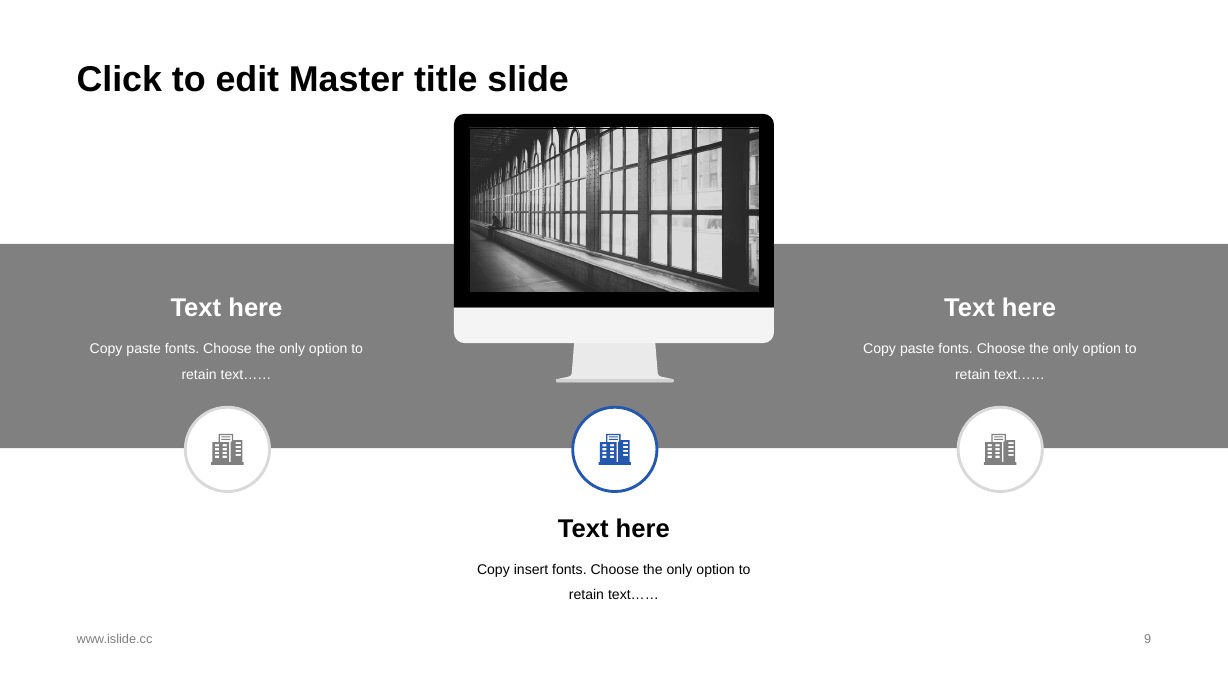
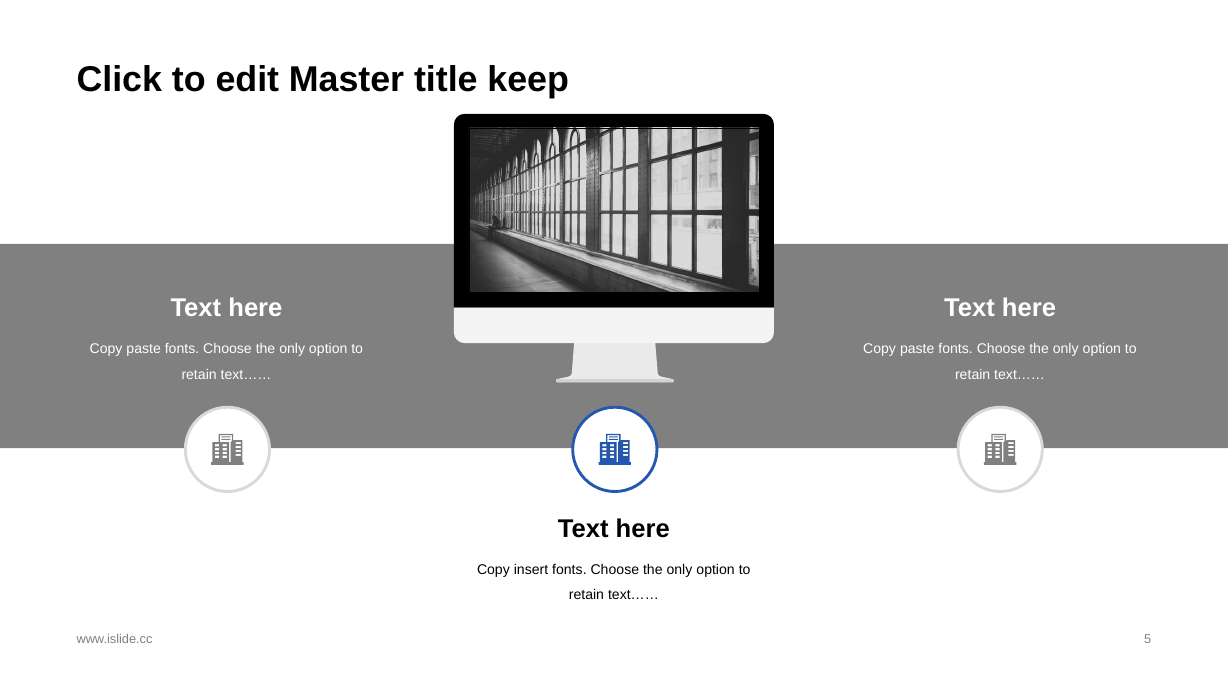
slide: slide -> keep (528, 79)
9: 9 -> 5 (1148, 639)
